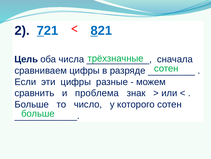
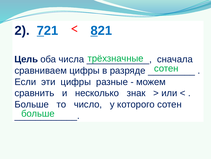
проблема: проблема -> несколько (97, 93)
